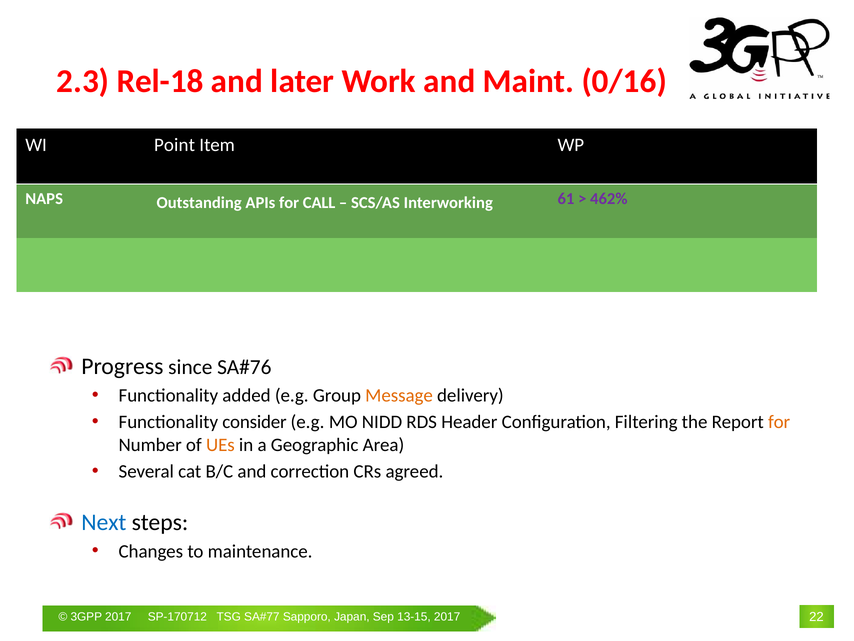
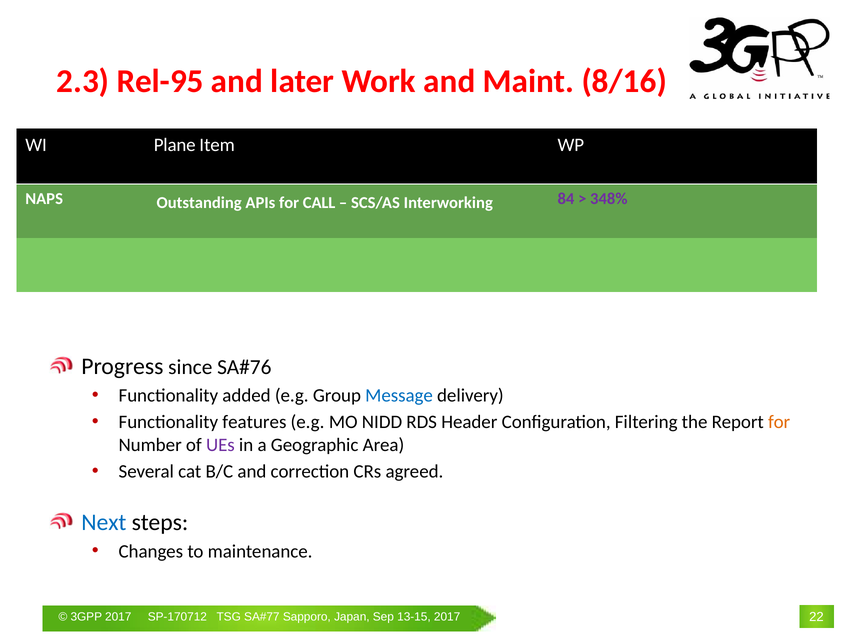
Rel-18: Rel-18 -> Rel-95 (160, 81)
0/16: 0/16 -> 8/16 (624, 81)
Point: Point -> Plane (175, 145)
61: 61 -> 84 (566, 199)
462%: 462% -> 348% (609, 199)
Message colour: orange -> blue (399, 395)
consider: consider -> features (254, 422)
UEs colour: orange -> purple (220, 445)
